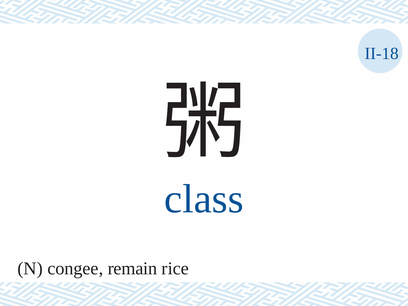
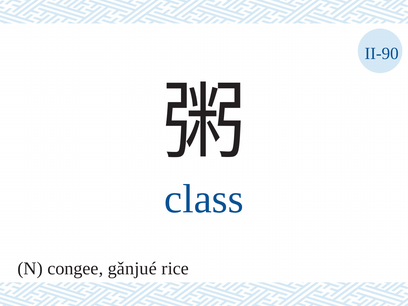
II-18: II-18 -> II-90 (382, 53)
remain: remain -> gǎnjué (132, 268)
